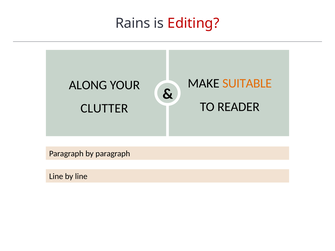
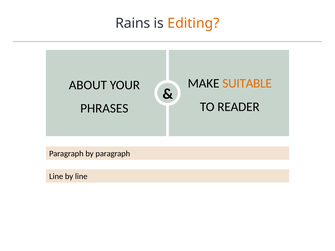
Editing colour: red -> orange (193, 23)
ALONG: ALONG -> ABOUT (88, 85)
CLUTTER: CLUTTER -> PHRASES (104, 109)
